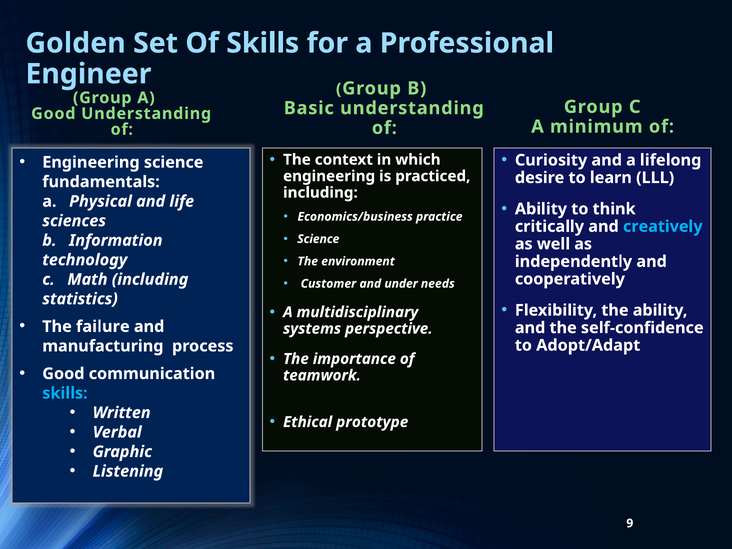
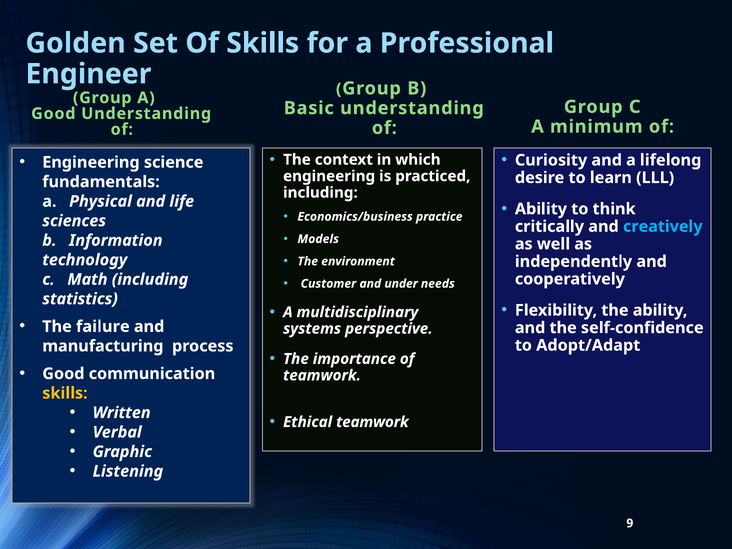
Science: Science -> Models (318, 239)
skills colour: light blue -> yellow (65, 393)
Ethical prototype: prototype -> teamwork (372, 422)
